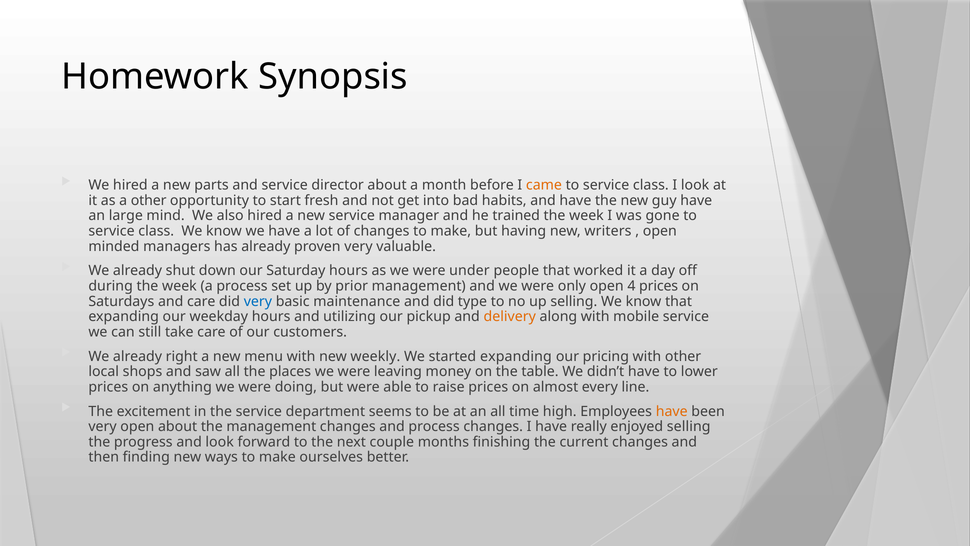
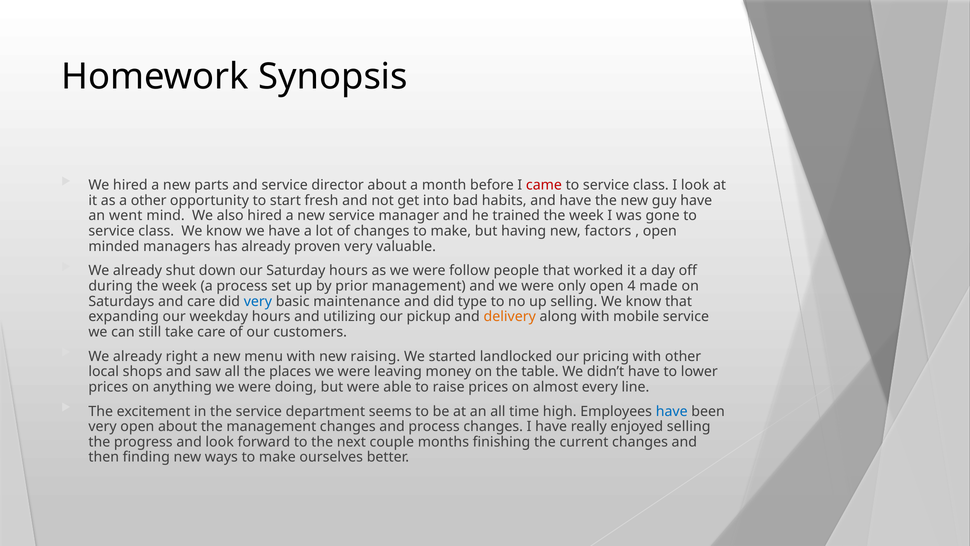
came colour: orange -> red (544, 185)
large: large -> went (126, 216)
writers: writers -> factors (608, 231)
under: under -> follow (469, 271)
4 prices: prices -> made (658, 286)
weekly: weekly -> raising (375, 356)
started expanding: expanding -> landlocked (516, 356)
have colour: orange -> blue (672, 411)
